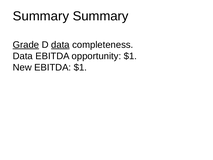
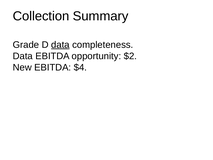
Summary: Summary -> Collection (41, 16)
Grade underline: present -> none (26, 45)
opportunity $1: $1 -> $2 (130, 56)
EBITDA $1: $1 -> $4 (80, 67)
